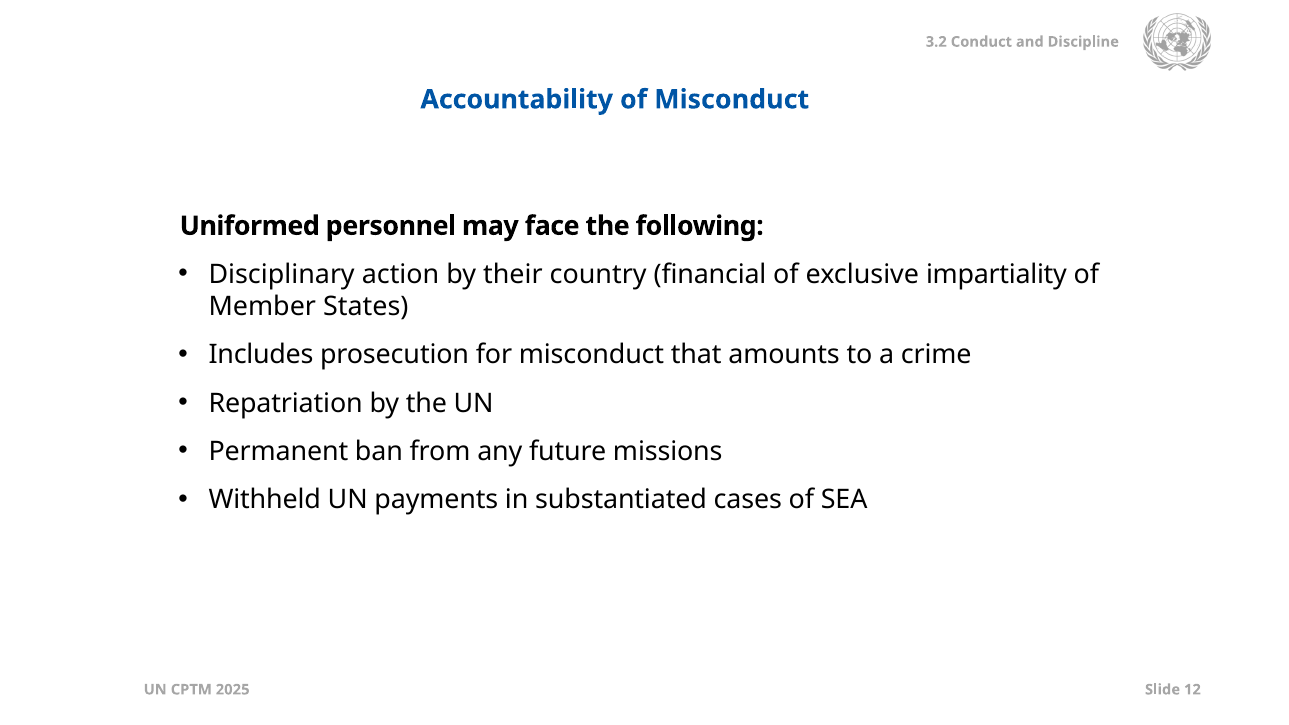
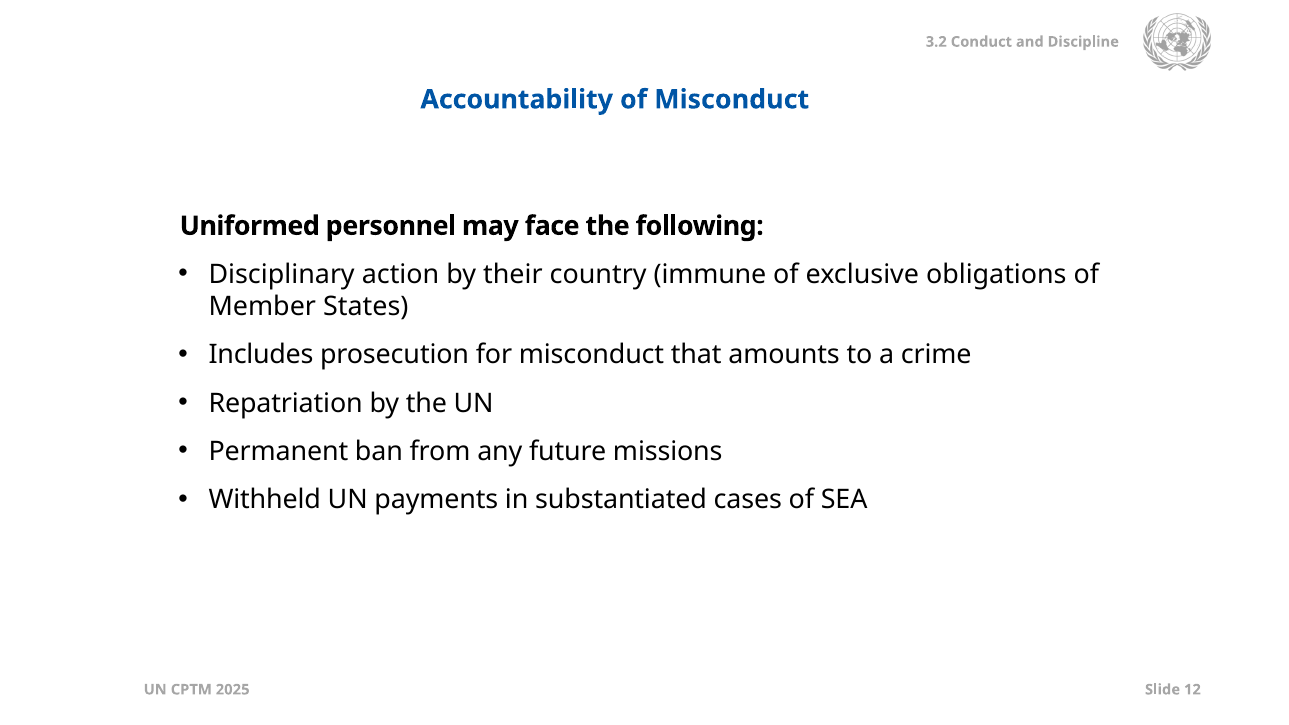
financial: financial -> immune (710, 274)
impartiality: impartiality -> obligations (996, 274)
